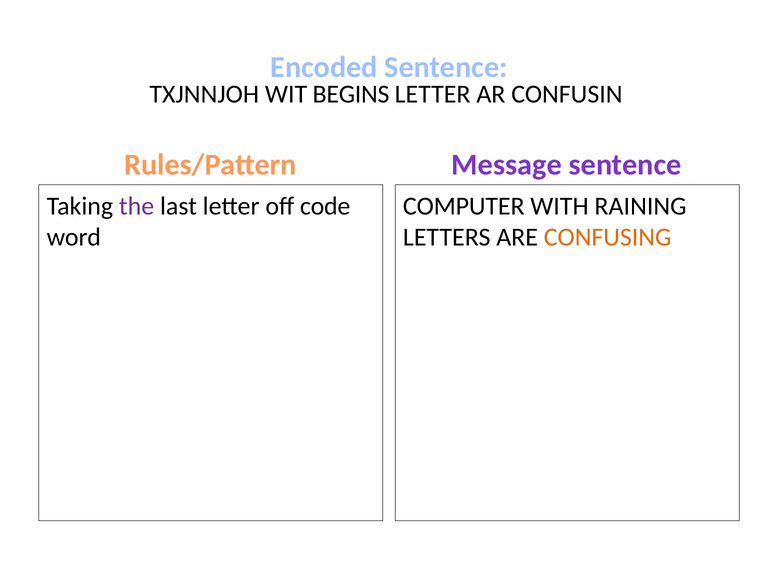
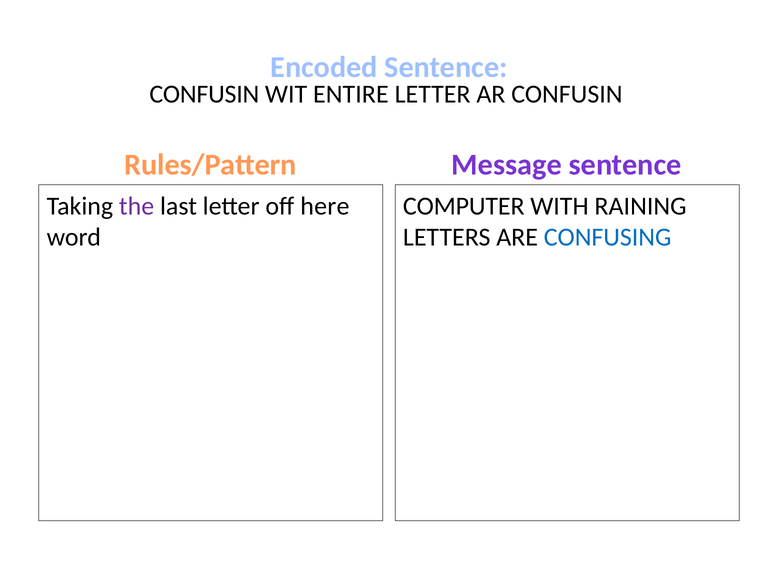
TXJNNJOH: TXJNNJOH -> CONFUSIN (204, 94)
BEGINS: BEGINS -> ENTIRE (351, 94)
code: code -> here (325, 206)
CONFUSING colour: orange -> blue (608, 237)
